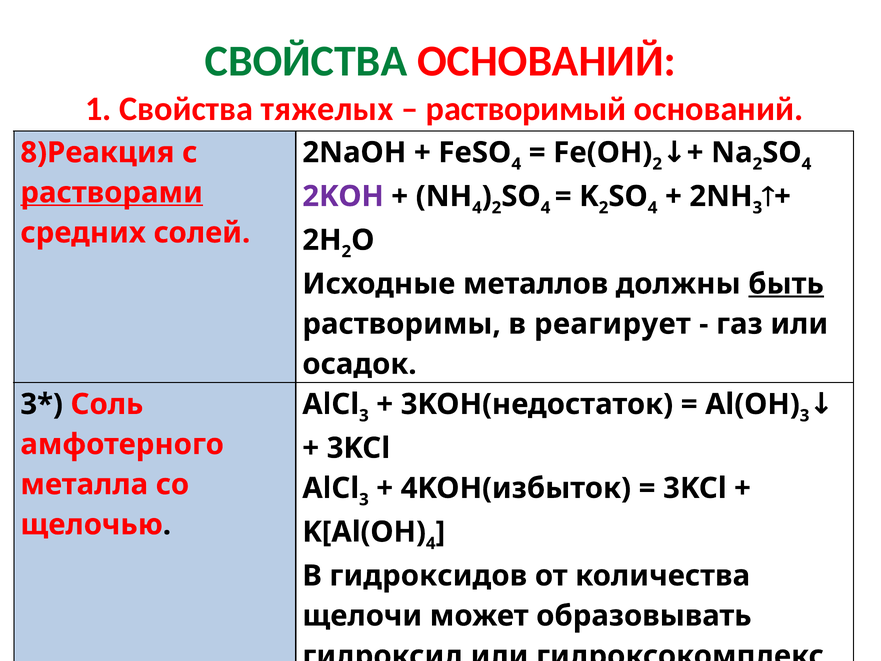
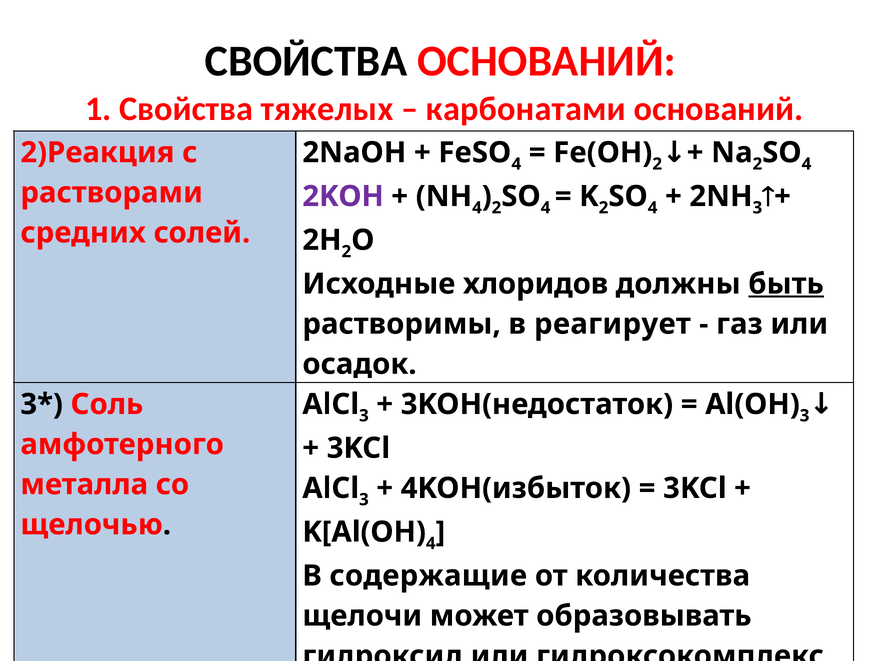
СВОЙСТВА colour: green -> black (306, 61)
растворимый: растворимый -> карбонатами (526, 109)
8)Реакция: 8)Реакция -> 2)Реакция (97, 152)
растворами underline: present -> none (112, 193)
металлов: металлов -> хлоридов (536, 284)
гидроксидов: гидроксидов -> содержащие (428, 576)
